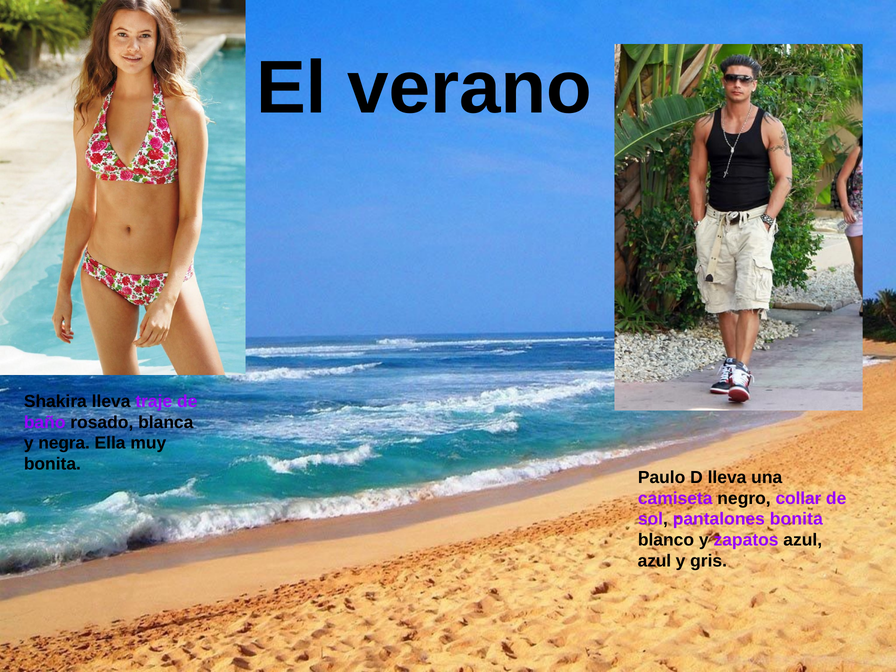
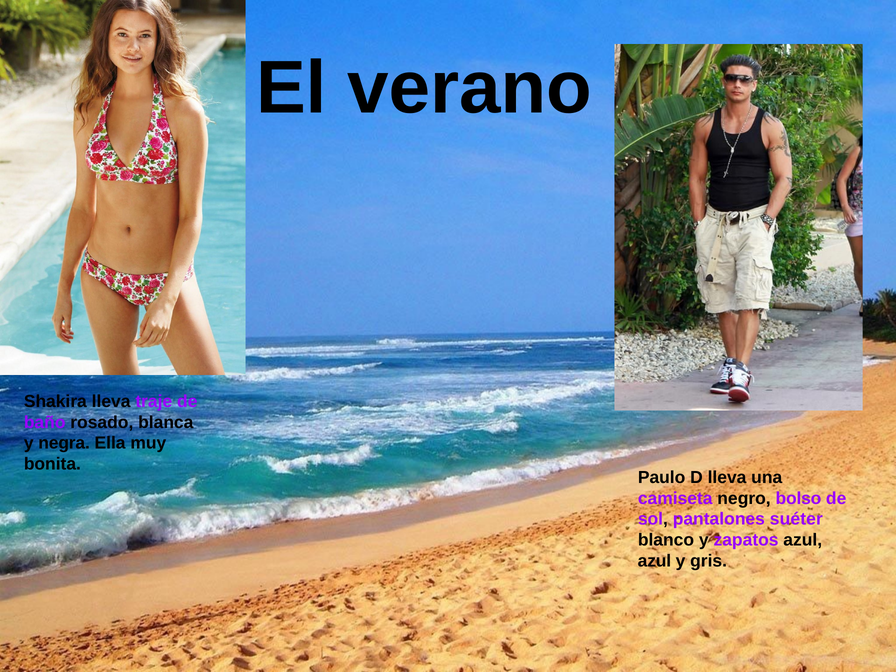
collar: collar -> bolso (798, 498)
pantalones bonita: bonita -> suéter (796, 519)
